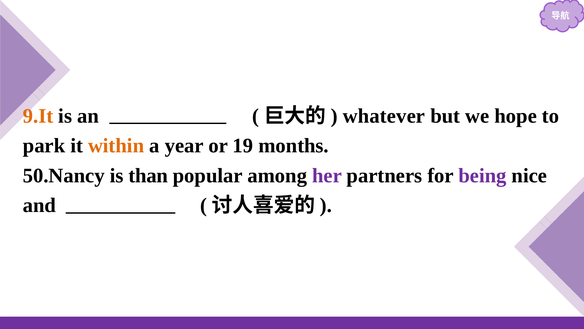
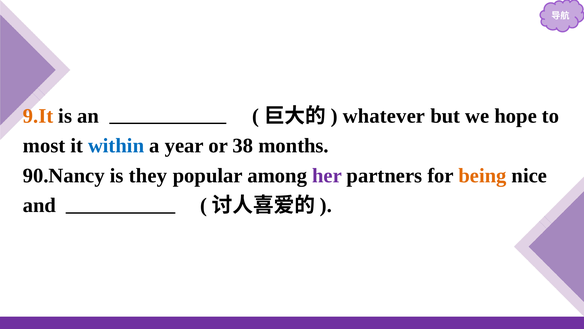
park: park -> most (44, 146)
within colour: orange -> blue (116, 146)
19: 19 -> 38 (243, 146)
50.Nancy: 50.Nancy -> 90.Nancy (64, 175)
than: than -> they (148, 175)
being colour: purple -> orange (482, 175)
